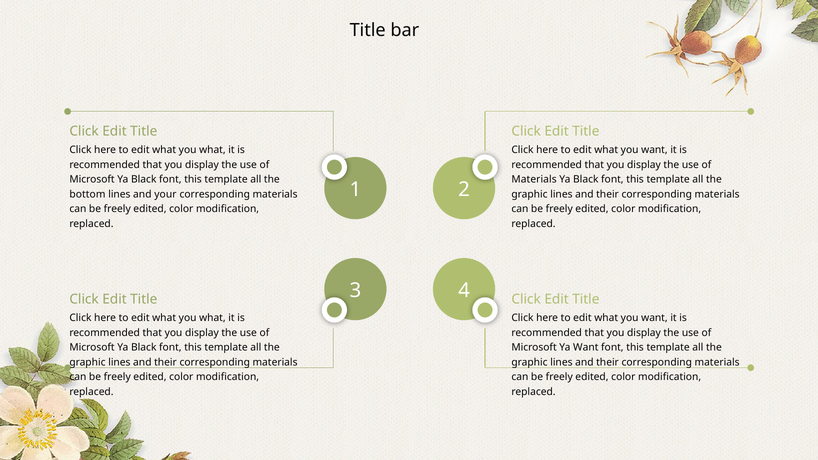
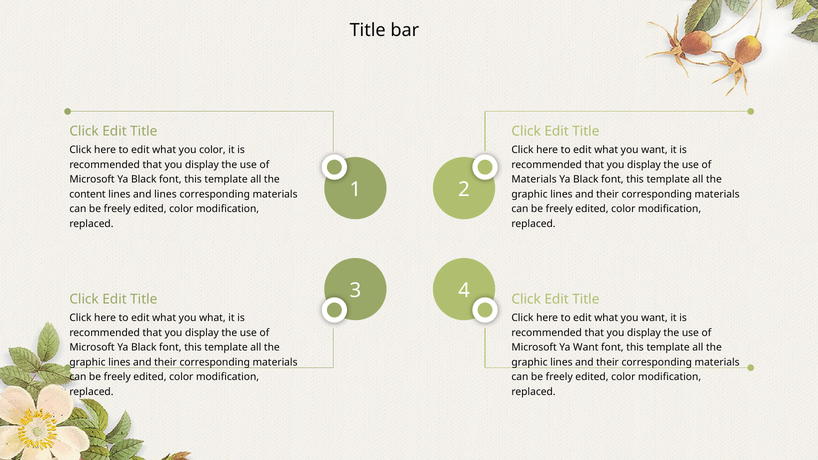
what: what -> color (212, 150)
bottom: bottom -> content (88, 194)
and your: your -> lines (165, 194)
